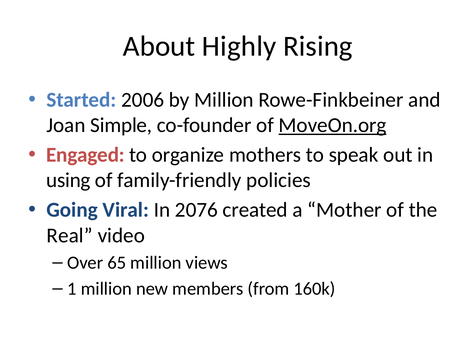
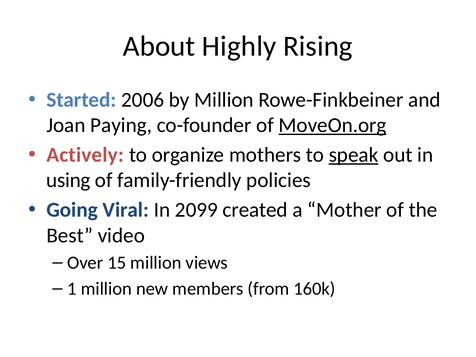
Simple: Simple -> Paying (121, 125)
Engaged: Engaged -> Actively (85, 155)
speak underline: none -> present (354, 155)
2076: 2076 -> 2099 (196, 210)
Real: Real -> Best (70, 235)
65: 65 -> 15 (117, 263)
